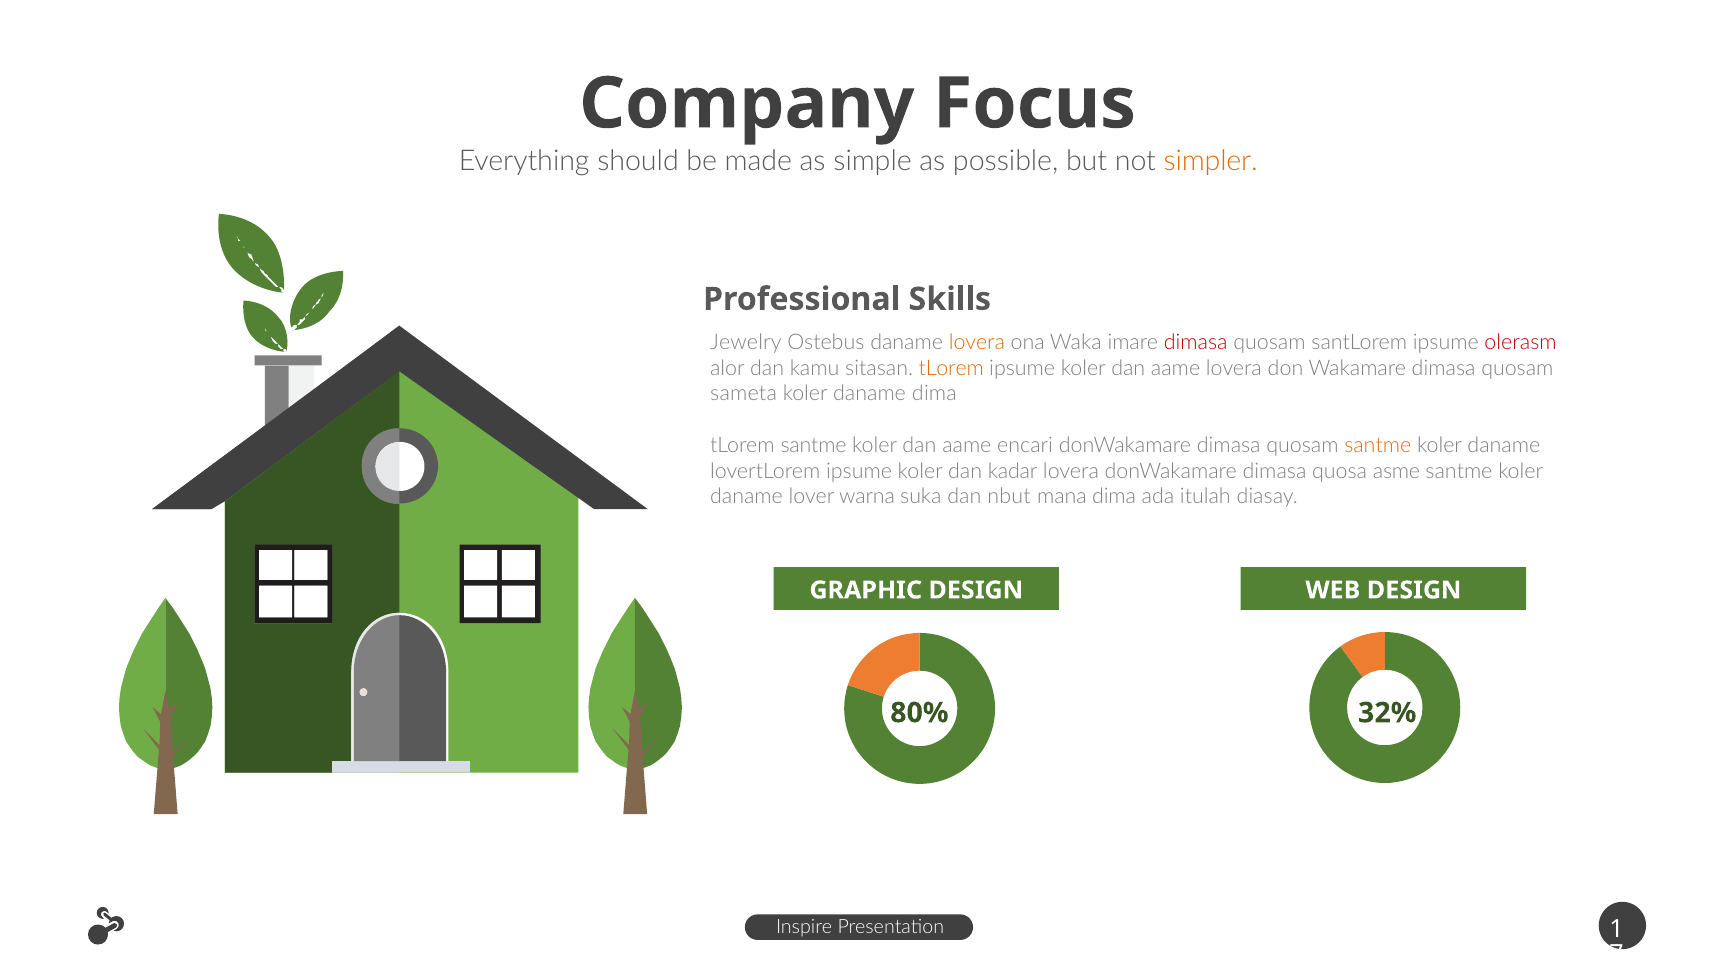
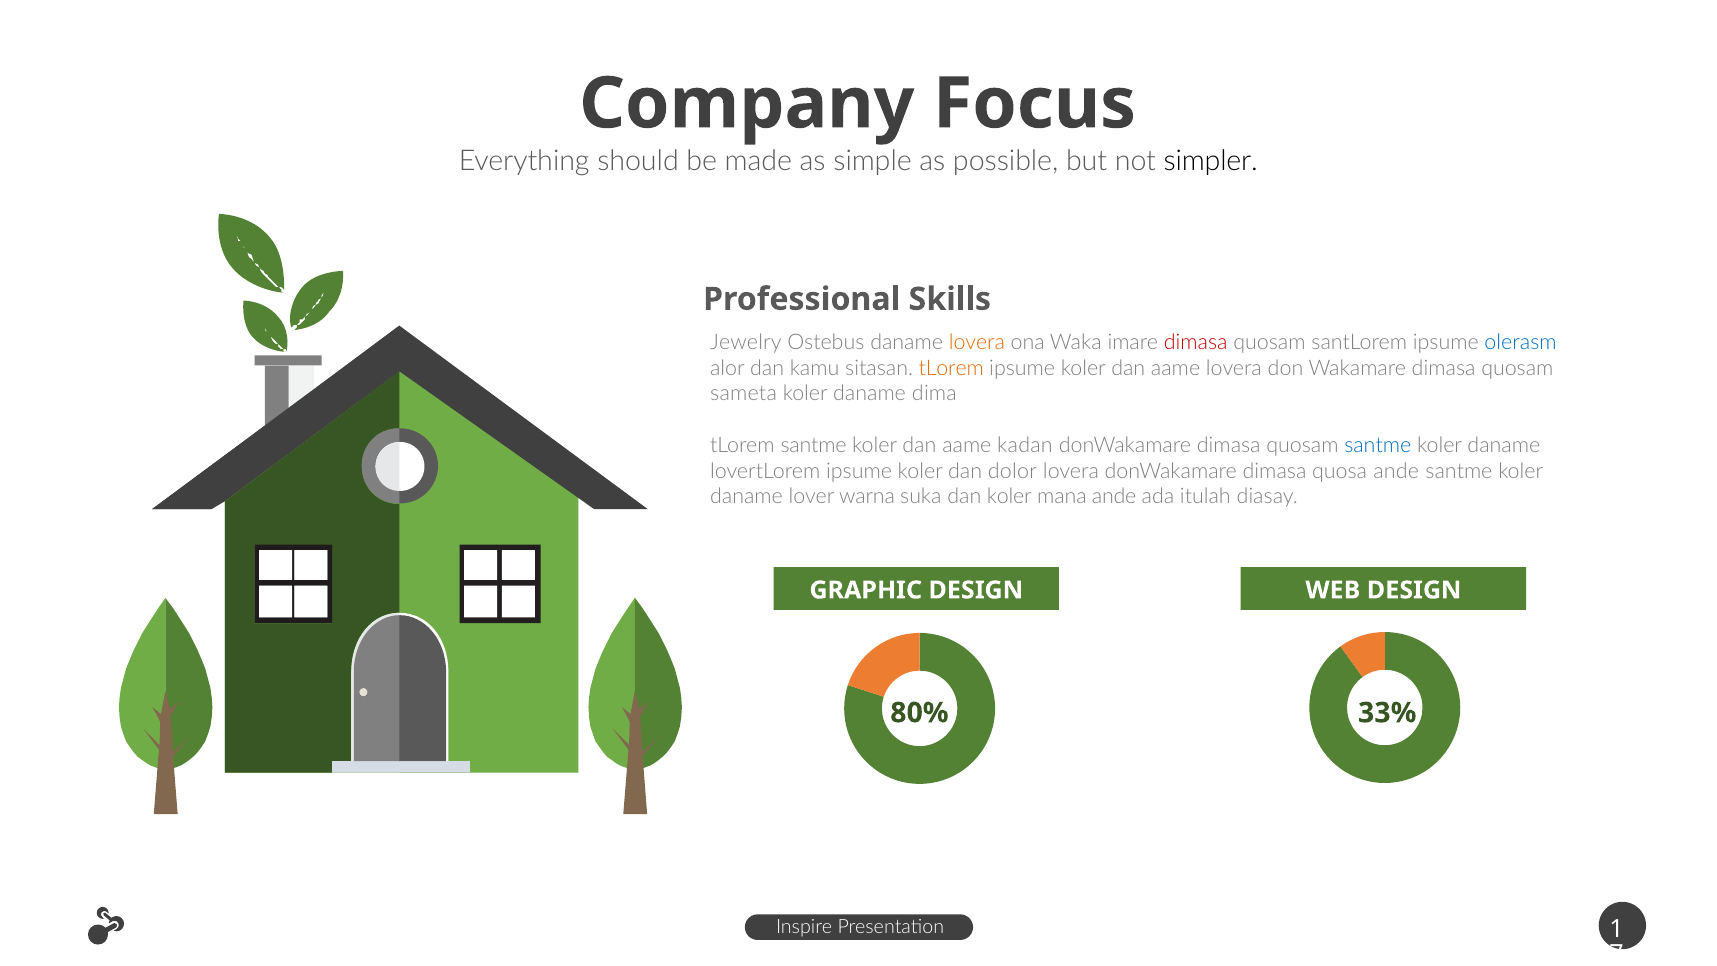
simpler colour: orange -> black (1211, 161)
olerasm colour: red -> blue (1521, 342)
encari: encari -> kadan (1025, 445)
santme colour: orange -> blue (1378, 445)
kadar: kadar -> dolor (1012, 471)
quosa asme: asme -> ande (1396, 471)
dan nbut: nbut -> koler (1009, 497)
mana dima: dima -> ande (1114, 497)
32%: 32% -> 33% (1387, 713)
